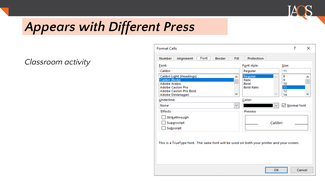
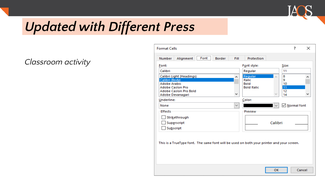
Appears: Appears -> Updated (50, 27)
